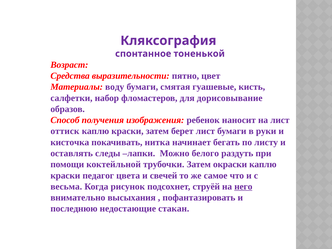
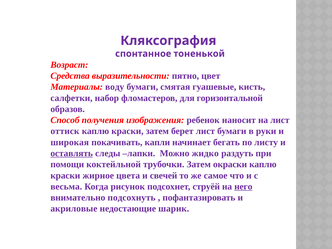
дорисовывание: дорисовывание -> горизонтальной (230, 98)
кисточка: кисточка -> широкая (70, 142)
нитка: нитка -> капли (157, 142)
оставлять underline: none -> present (72, 153)
белого: белого -> жидко (205, 153)
педагог: педагог -> жирное (98, 175)
высыхания: высыхания -> подсохнуть (132, 198)
последнюю: последнюю -> акриловые (74, 209)
стакан: стакан -> шарик (174, 209)
